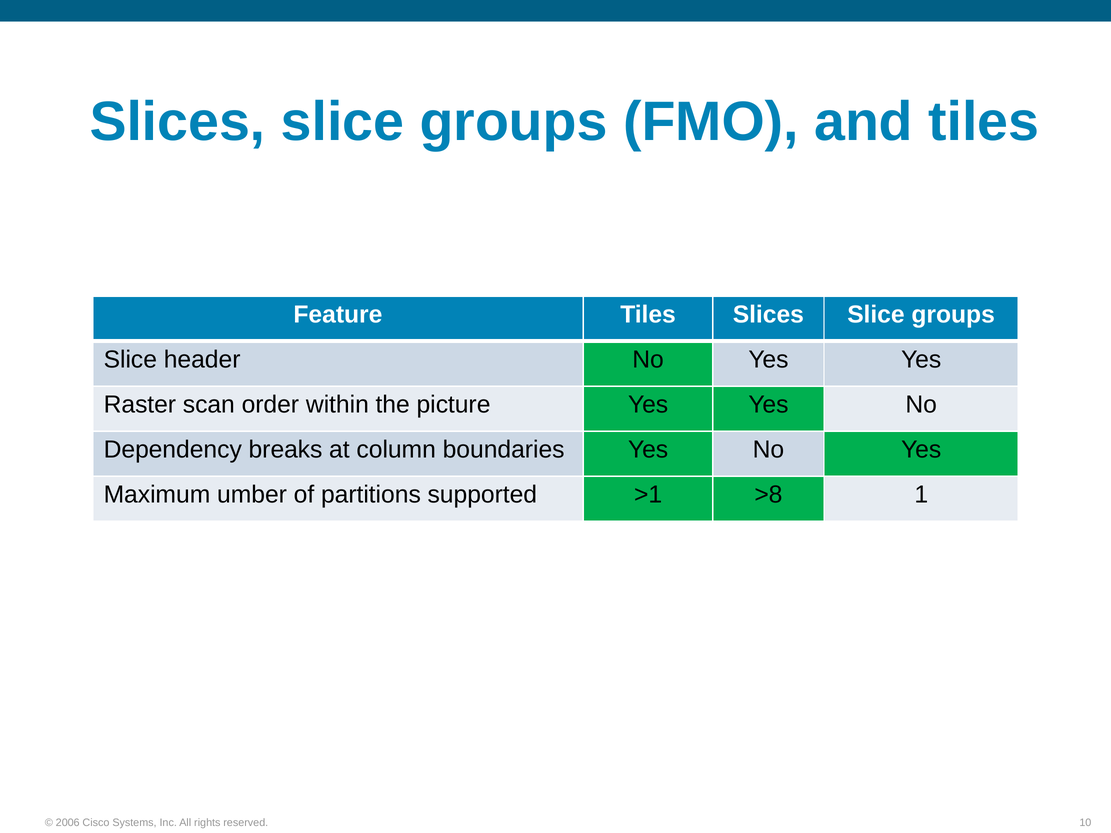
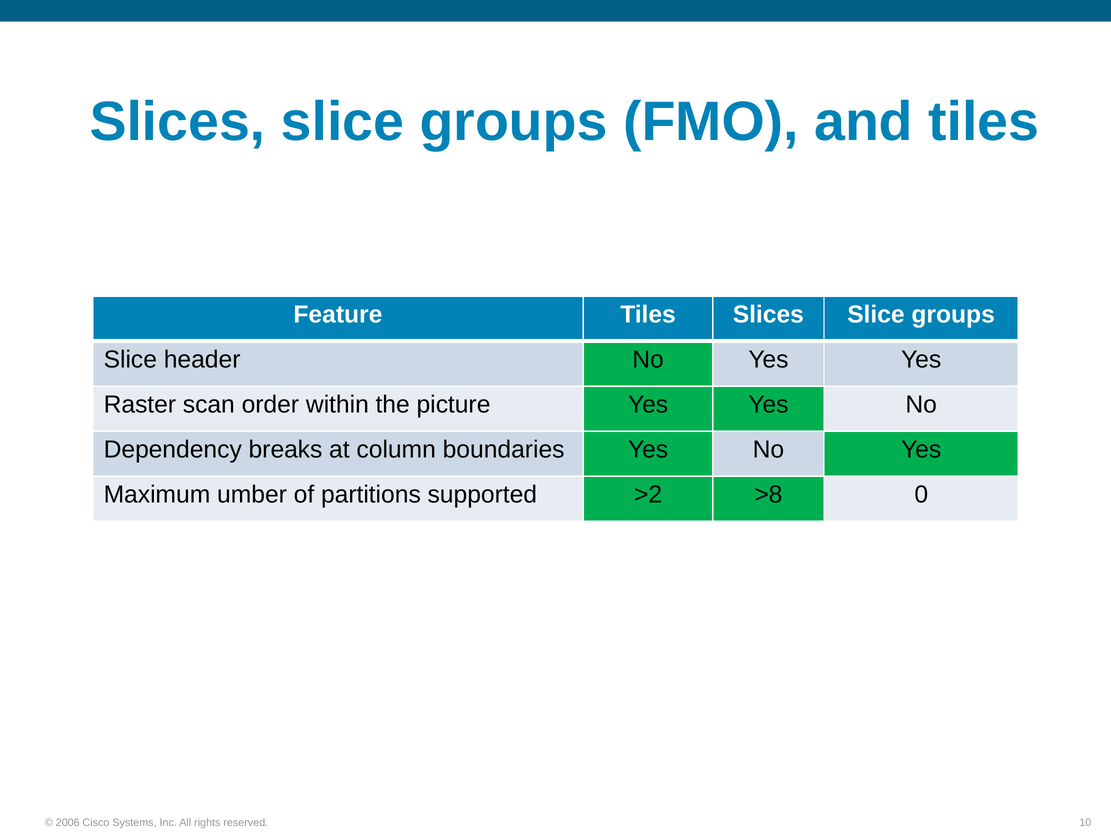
>1: >1 -> >2 (648, 495)
1: 1 -> 0 (921, 495)
